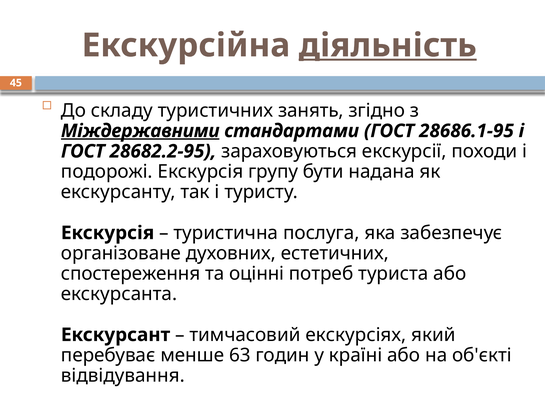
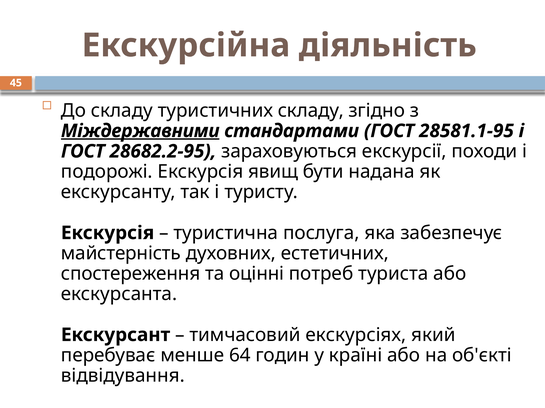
діяльність underline: present -> none (388, 45)
туристичних занять: занять -> складу (311, 111)
28686.1-95: 28686.1-95 -> 28581.1-95 (466, 131)
групу: групу -> явищ (273, 172)
організоване: організоване -> майстерність (121, 254)
63: 63 -> 64 (240, 356)
